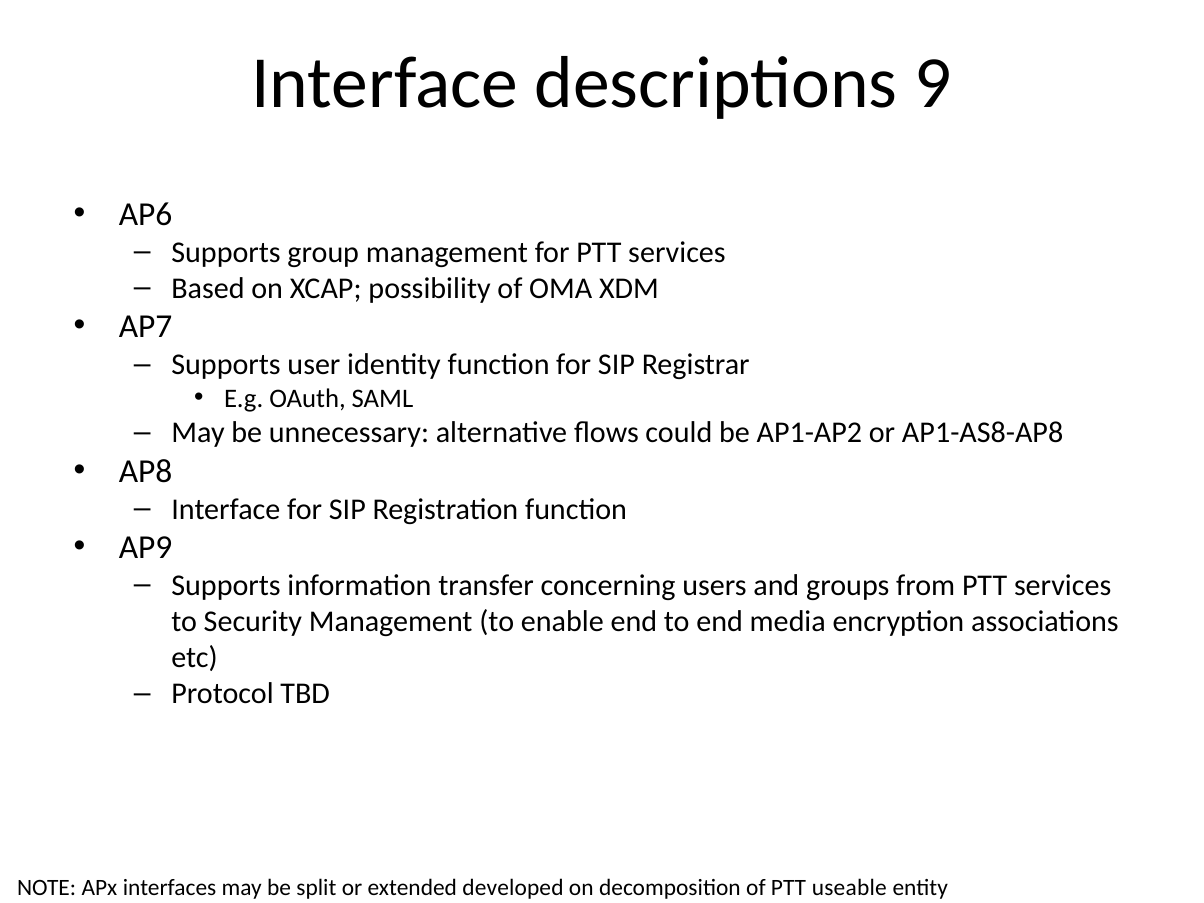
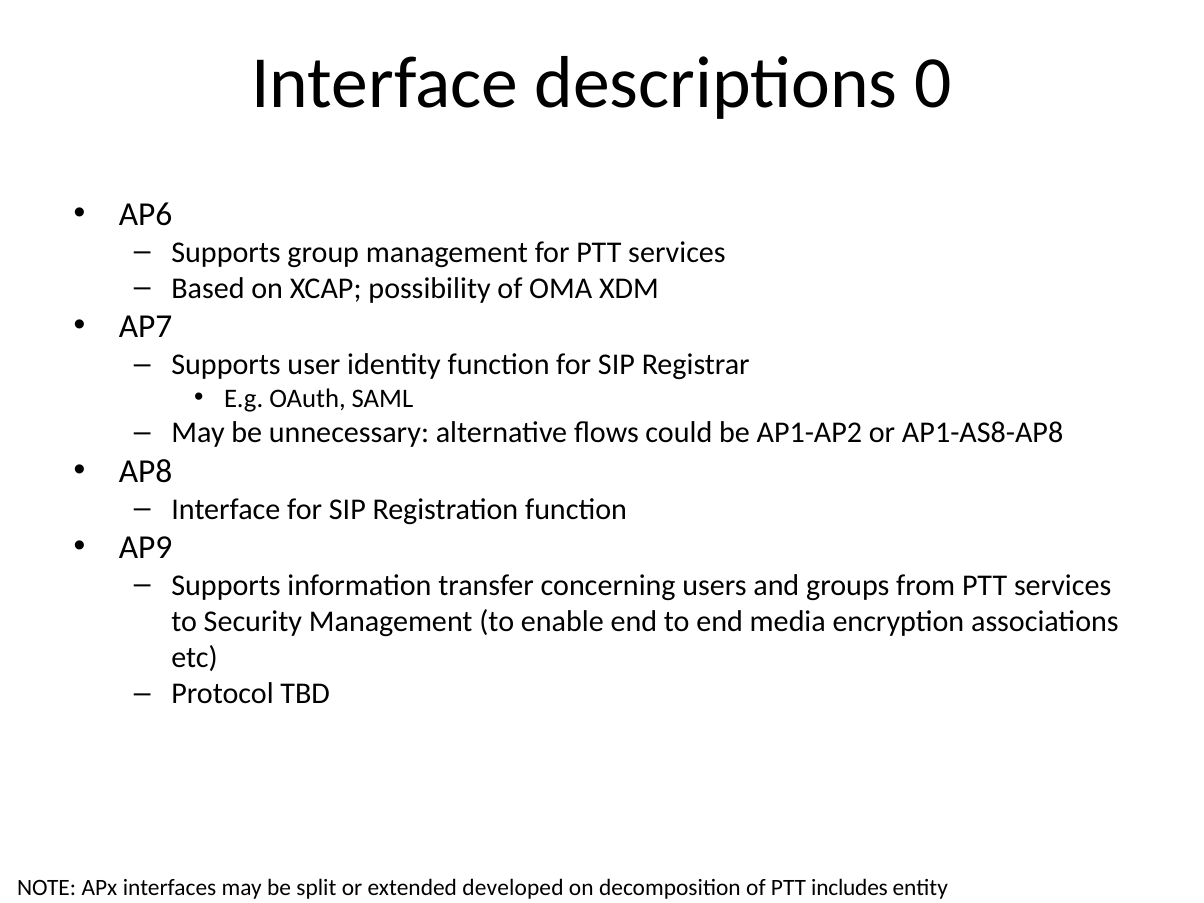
9: 9 -> 0 (933, 83)
useable: useable -> includes (849, 888)
